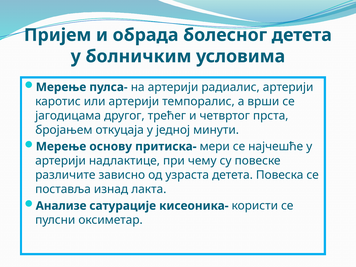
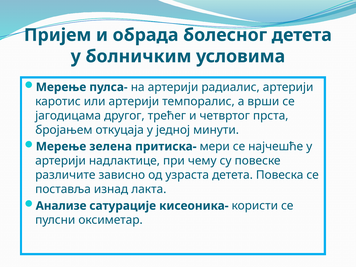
основу: основу -> зелена (111, 146)
